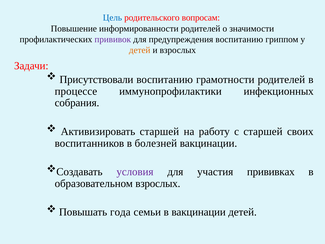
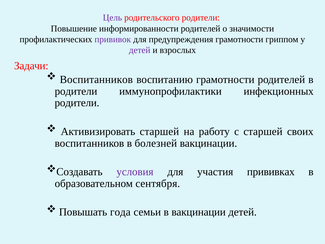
Цель colour: blue -> purple (112, 18)
родительского вопросам: вопросам -> родители (201, 18)
предупреждения воспитанию: воспитанию -> грамотности (239, 39)
детей colour: orange -> purple (140, 50)
Присутствовали: Присутствовали -> Воспитанников (96, 79)
процессе: процессе -> родители (76, 91)
собрания: собрания -> родители (77, 103)
образовательном взрослых: взрослых -> сентября (158, 183)
